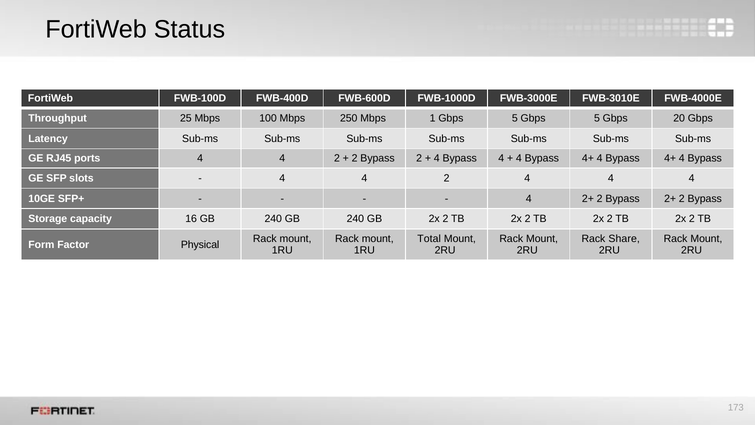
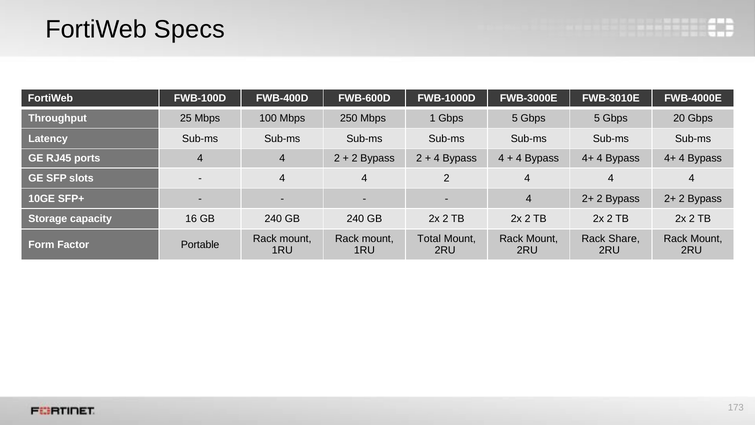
Status: Status -> Specs (189, 30)
Physical: Physical -> Portable (200, 244)
